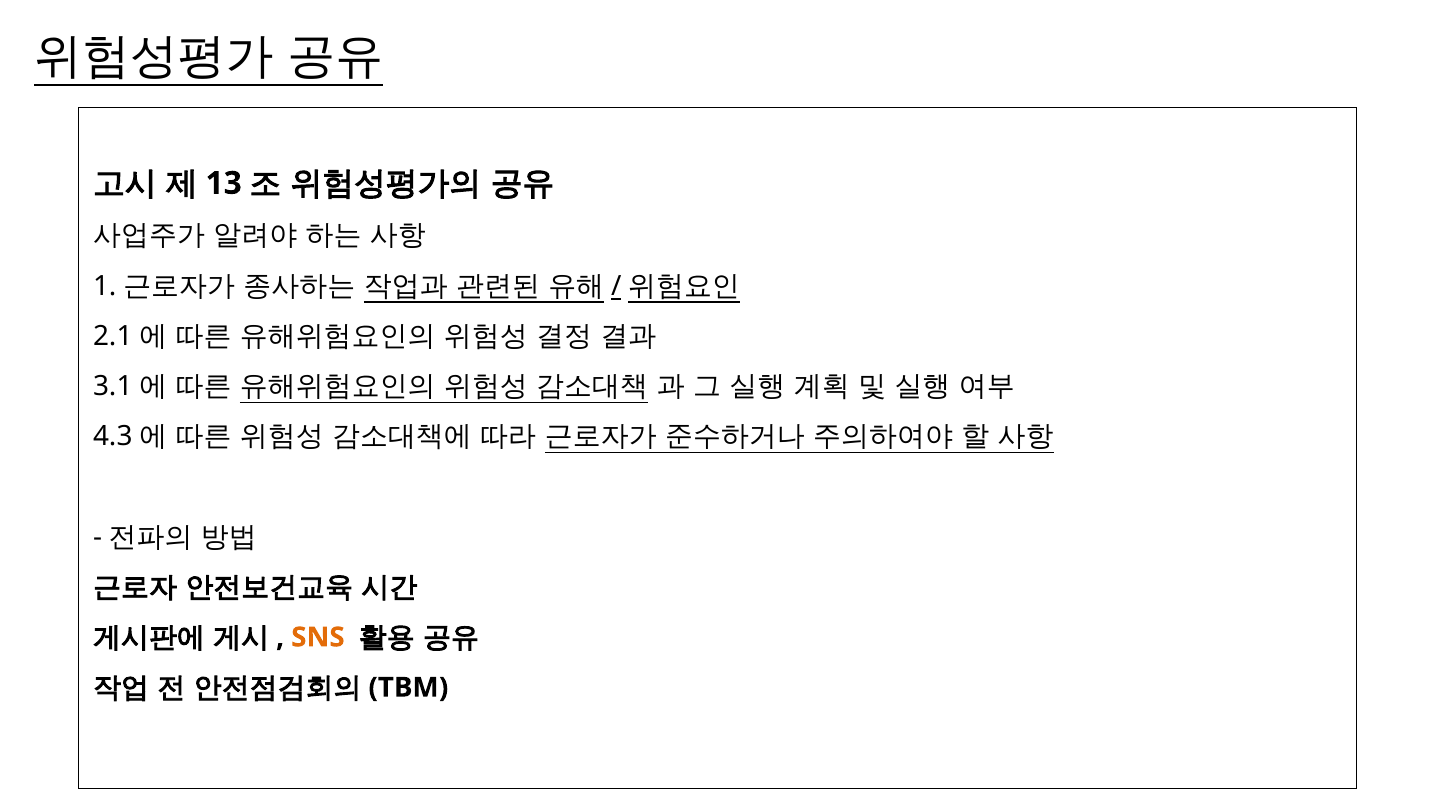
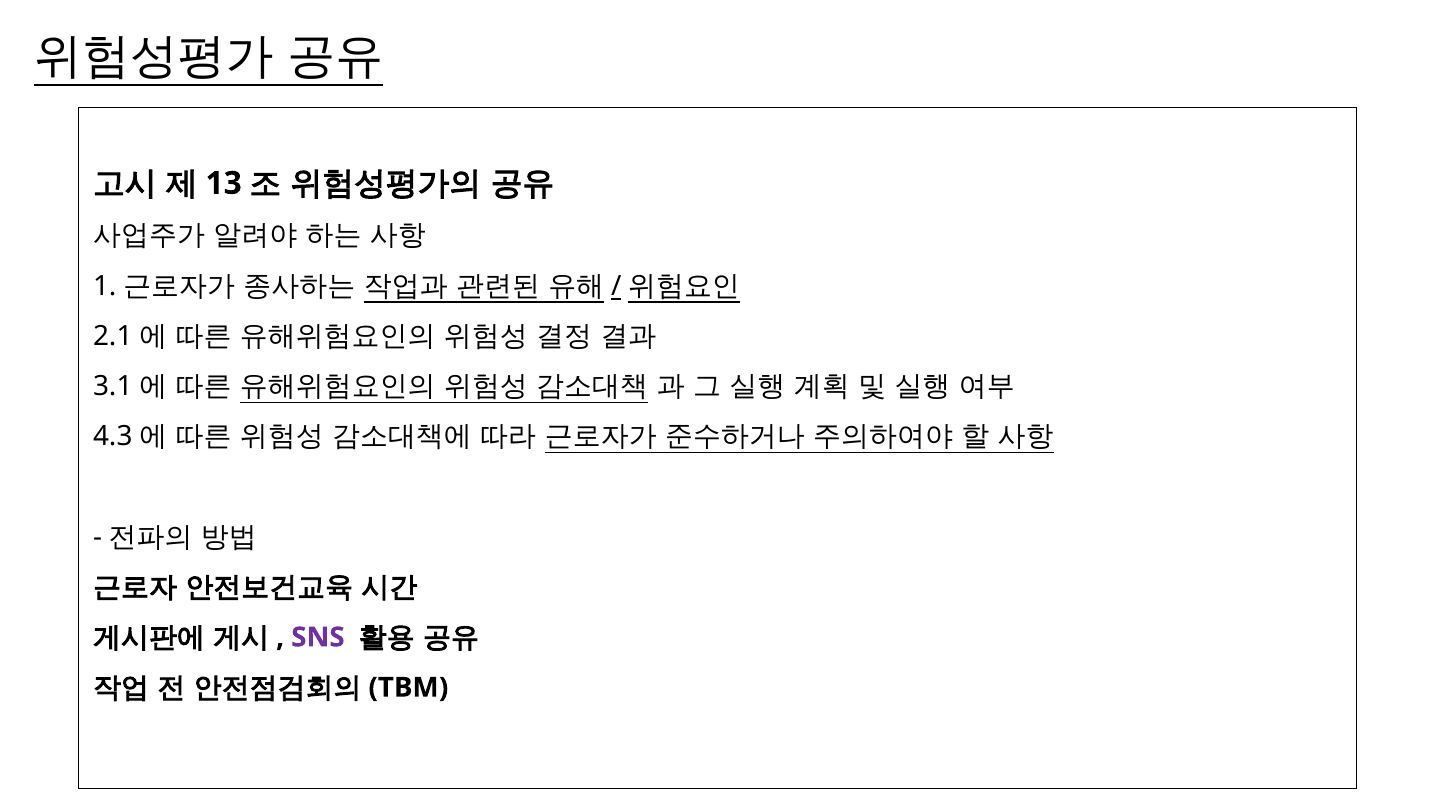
SNS colour: orange -> purple (318, 637)
